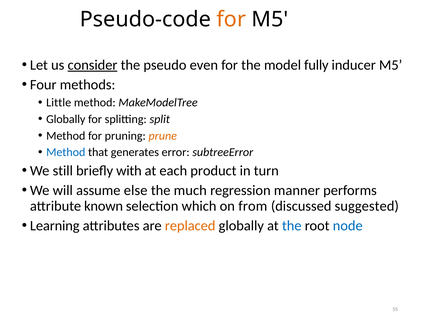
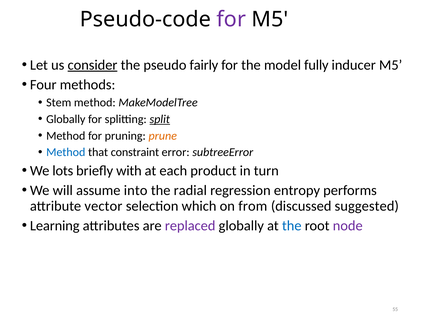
for colour: orange -> purple (231, 19)
even: even -> fairly (204, 65)
Little: Little -> Stem (59, 103)
split underline: none -> present (160, 119)
generates: generates -> constraint (135, 152)
still: still -> lots (63, 171)
else: else -> into (136, 190)
much: much -> radial (190, 190)
manner: manner -> entropy (297, 190)
known: known -> vector (103, 206)
replaced colour: orange -> purple (190, 226)
node colour: blue -> purple (348, 226)
